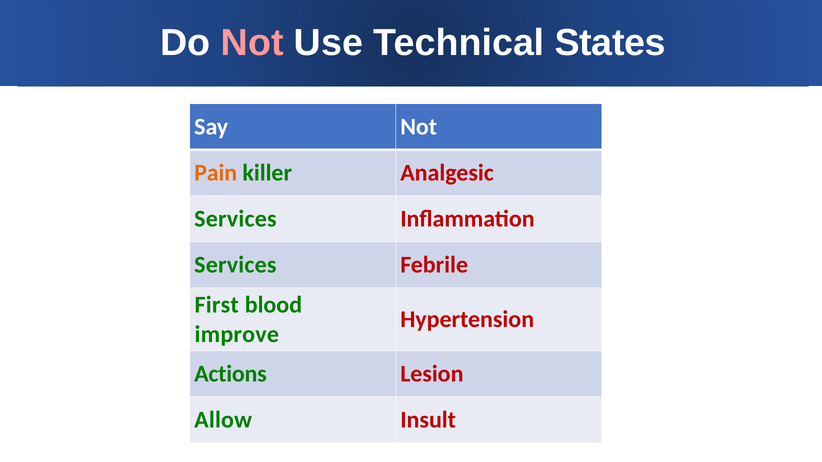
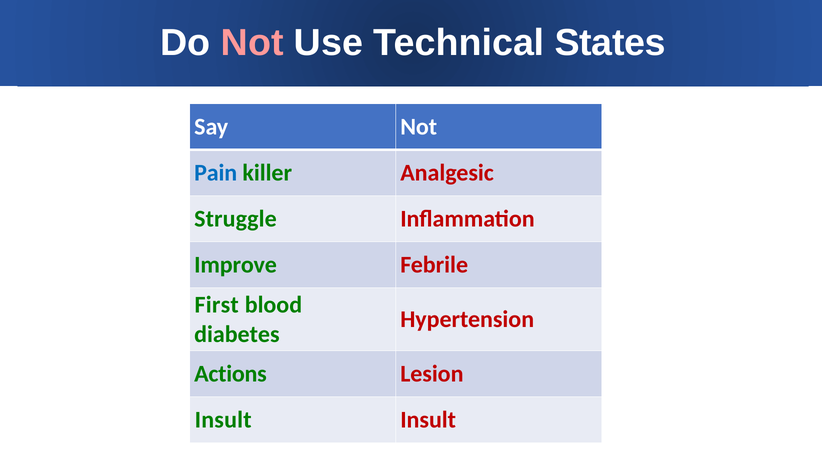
Pain colour: orange -> blue (216, 173)
Services: Services -> Struggle (235, 219)
Services: Services -> Improve (236, 265)
improve: improve -> diabetes (237, 334)
Allow: Allow -> Insult (223, 420)
